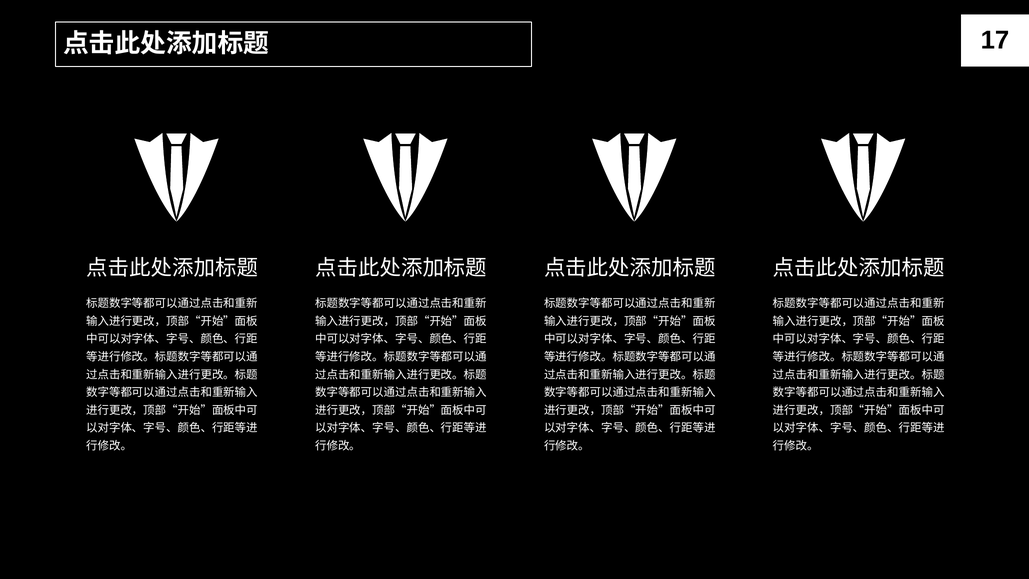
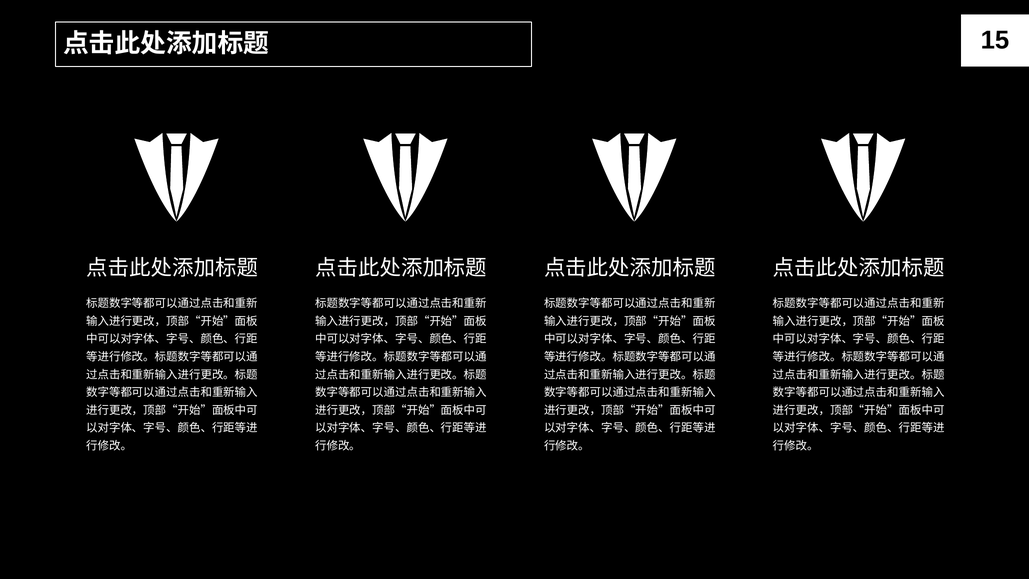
17: 17 -> 15 (995, 40)
